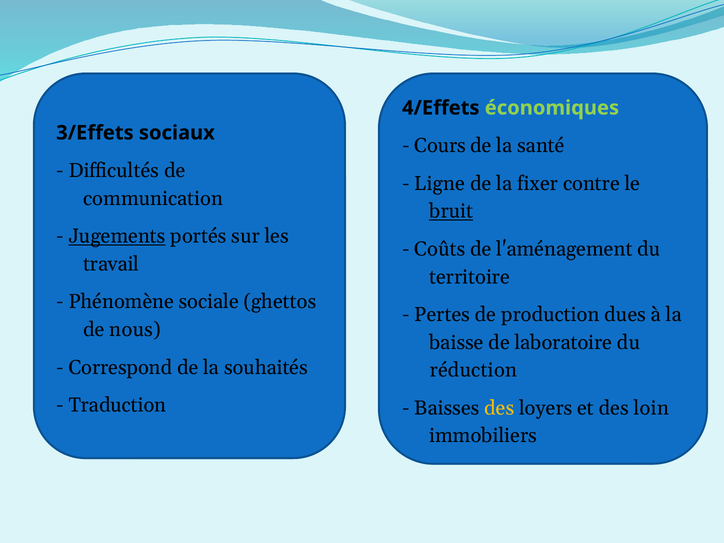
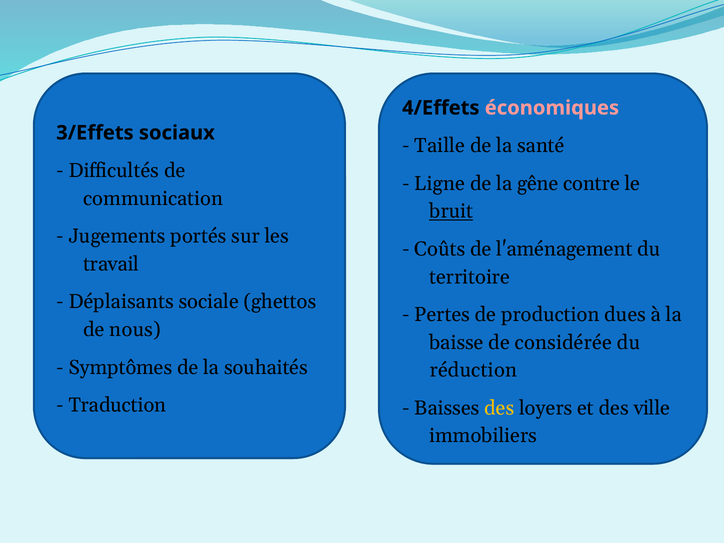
économiques colour: light green -> pink (552, 108)
Cours: Cours -> Taille (440, 146)
fixer: fixer -> gêne (538, 184)
Jugements underline: present -> none (117, 236)
Phénomène: Phénomène -> Déplaisants (121, 302)
laboratoire: laboratoire -> considérée (563, 342)
Correspond: Correspond -> Symptômes (120, 367)
loin: loin -> ville (652, 408)
